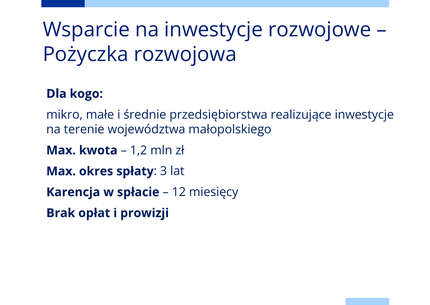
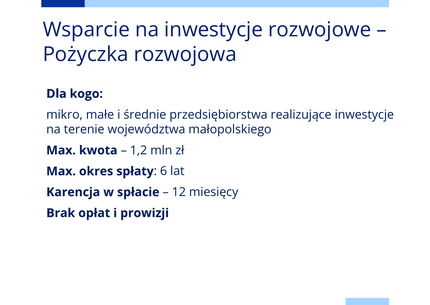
3: 3 -> 6 (164, 171)
